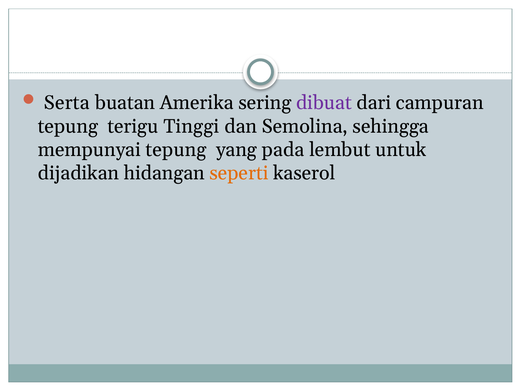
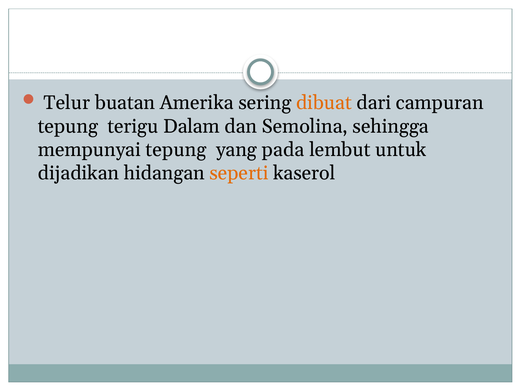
Serta: Serta -> Telur (67, 103)
dibuat colour: purple -> orange (324, 103)
Tinggi: Tinggi -> Dalam (191, 126)
